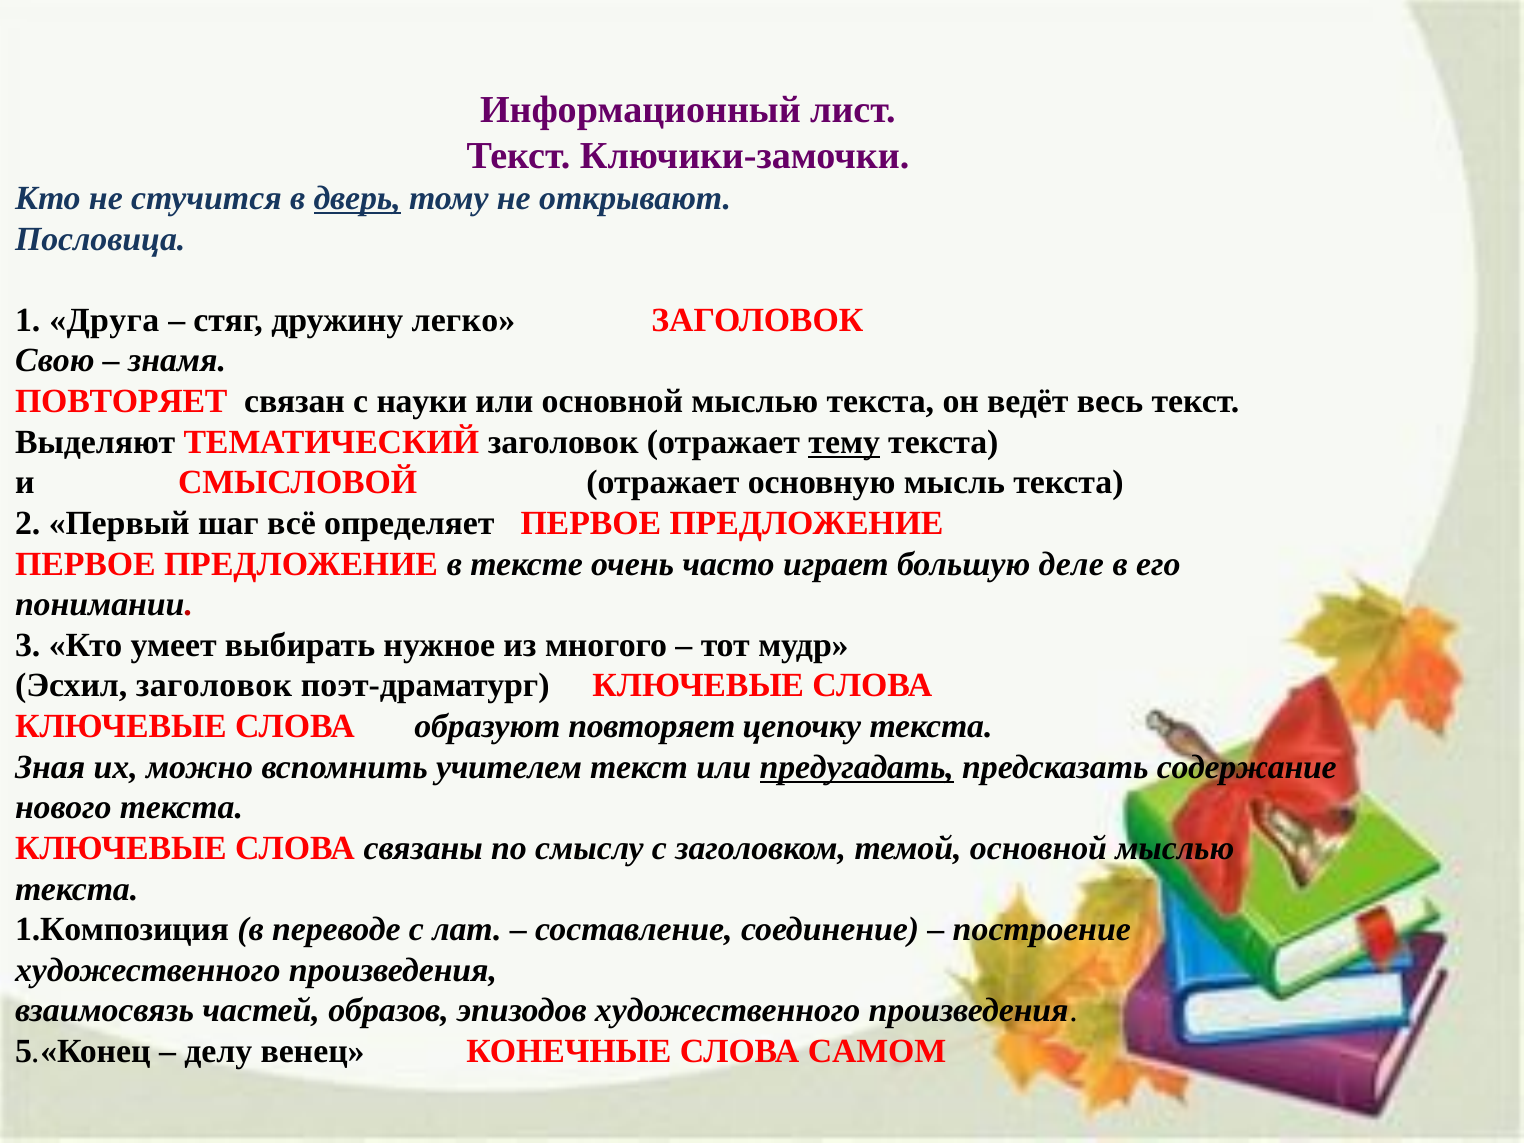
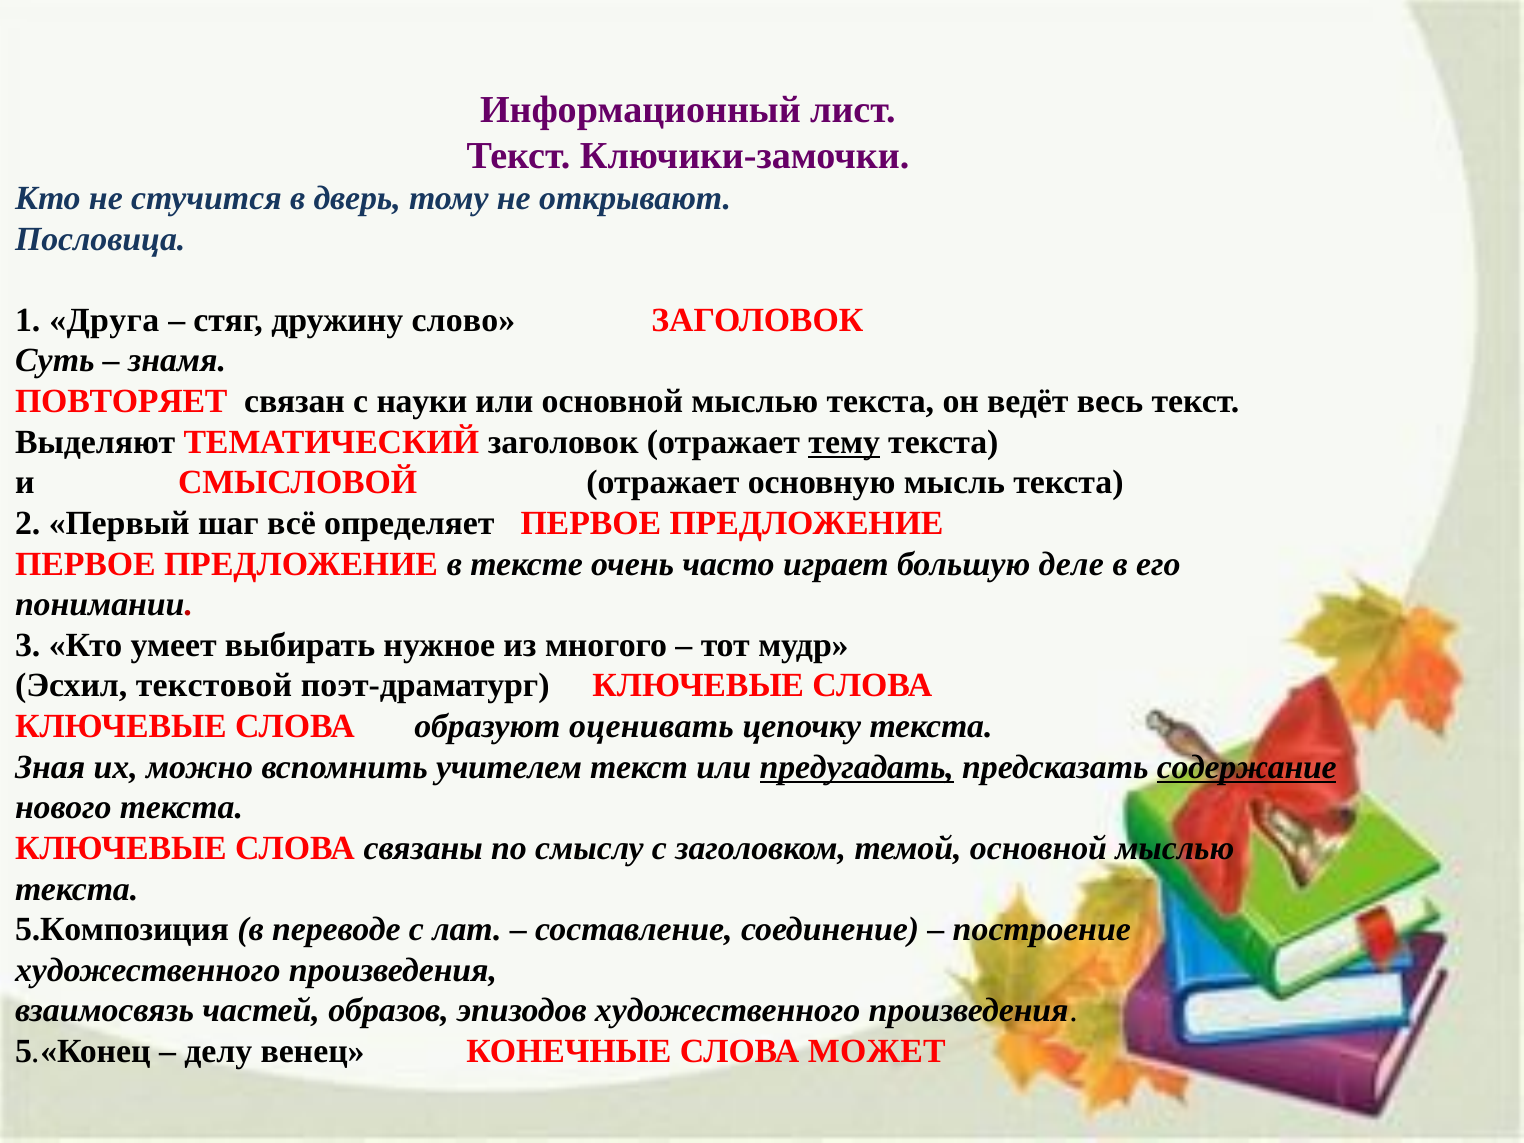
дверь underline: present -> none (357, 198)
легко: легко -> слово (463, 320)
Свою: Свою -> Суть (55, 361)
Эсхил заголовок: заголовок -> текстовой (214, 686)
образуют повторяет: повторяет -> оценивать (652, 726)
содержание underline: none -> present (1247, 767)
1.Композиция: 1.Композиция -> 5.Композиция (122, 930)
САМОМ: САМОМ -> МОЖЕТ (877, 1051)
